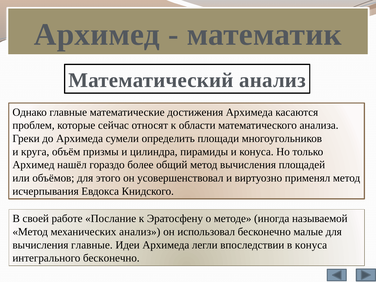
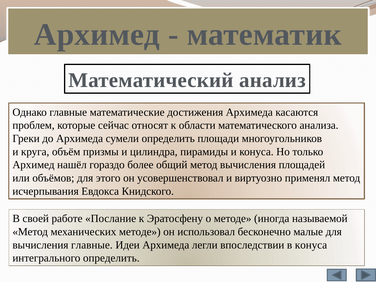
механических анализ: анализ -> методе (140, 232)
интегрального бесконечно: бесконечно -> определить (111, 258)
